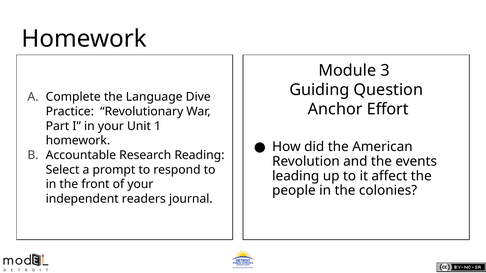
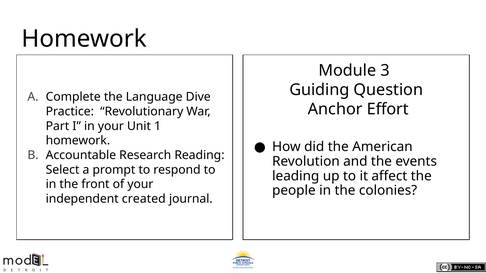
readers: readers -> created (144, 199)
